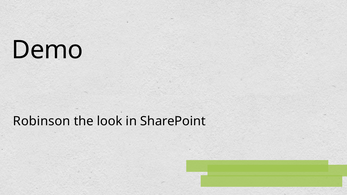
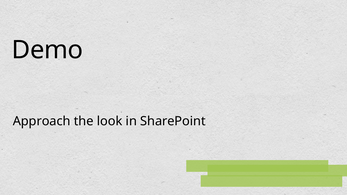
Robinson: Robinson -> Approach (42, 121)
